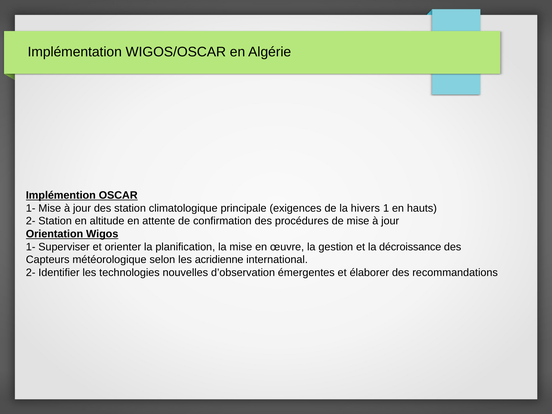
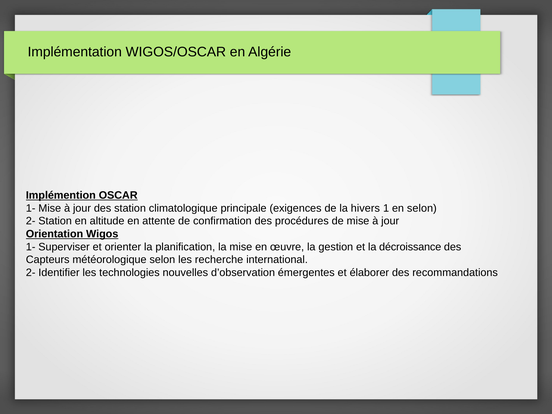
en hauts: hauts -> selon (422, 208)
acridienne: acridienne -> recherche (219, 260)
